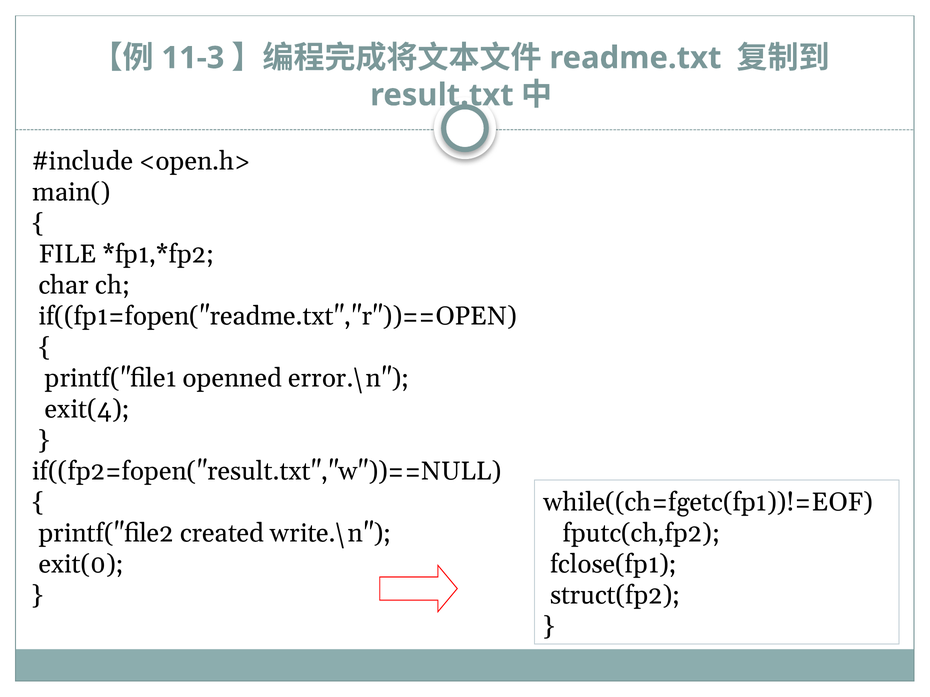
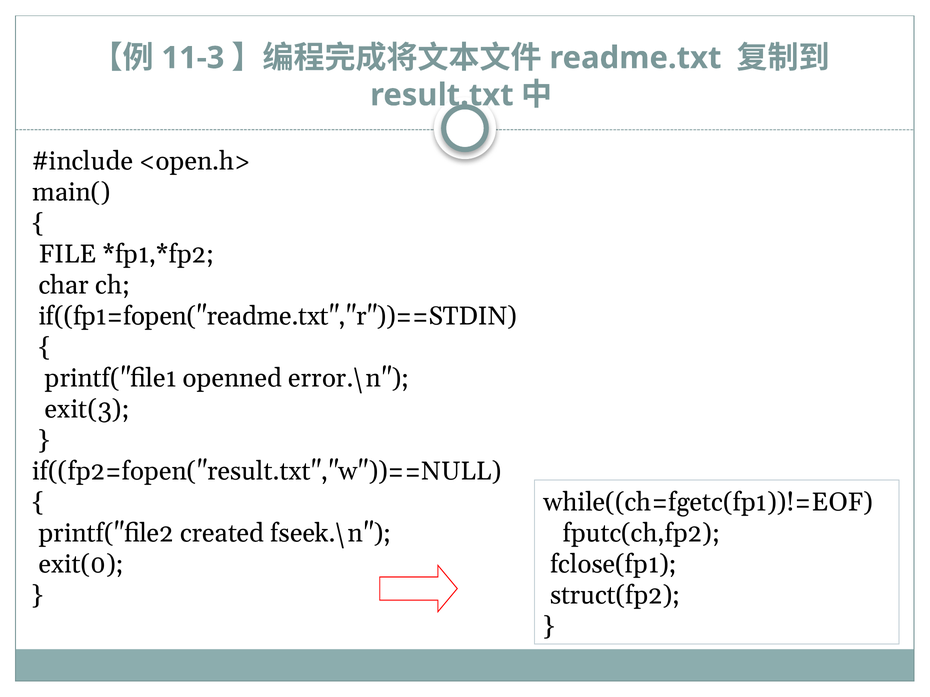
if((fp1=fopen("readme.txt","r"))==OPEN: if((fp1=fopen("readme.txt","r"))==OPEN -> if((fp1=fopen("readme.txt","r"))==STDIN (278, 316)
exit(4: exit(4 -> exit(3 (87, 409)
write.\n: write.\n -> fseek.\n (331, 534)
